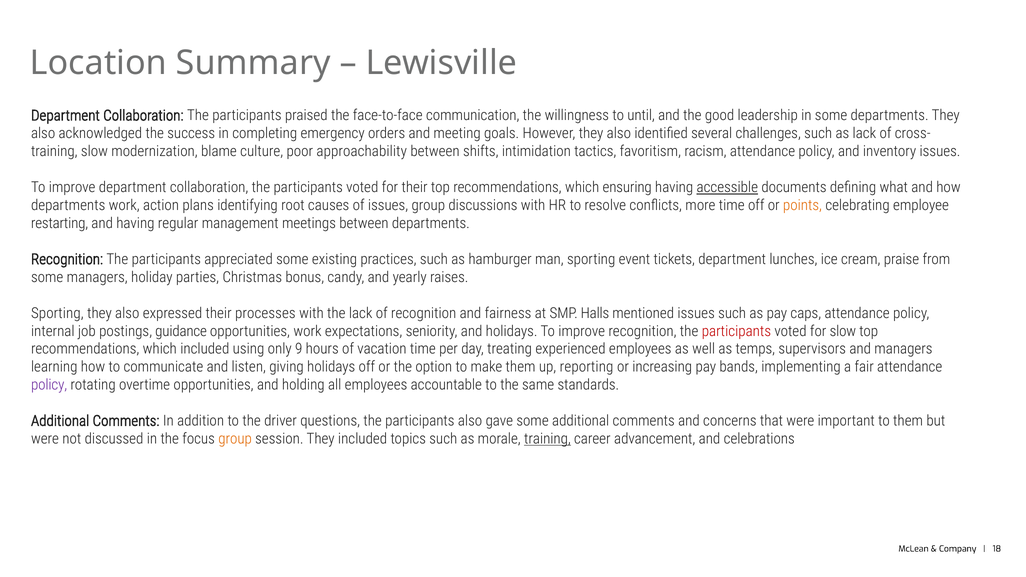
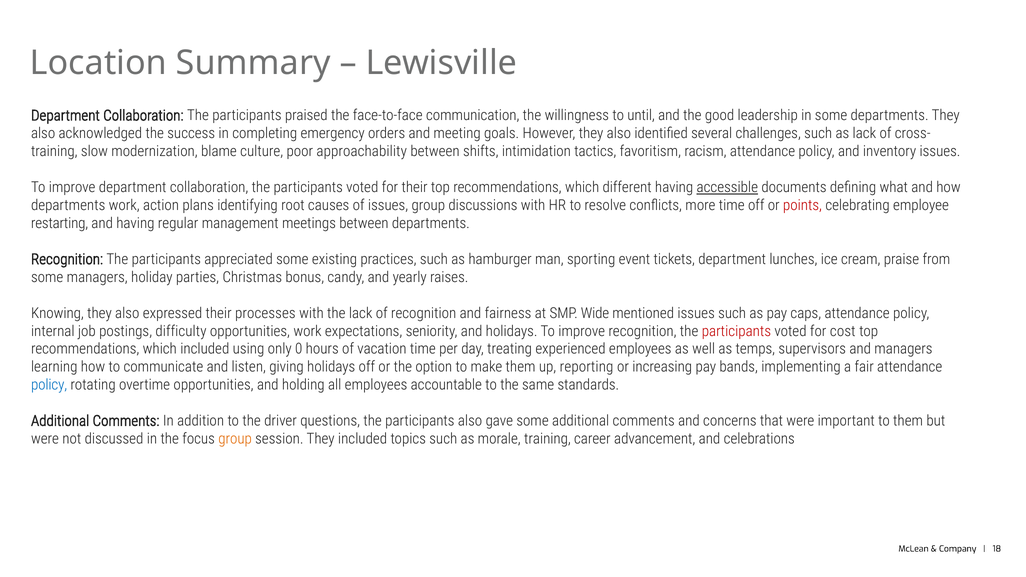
ensuring: ensuring -> different (627, 187)
points colour: orange -> red (802, 205)
Sporting: Sporting -> Knowing (57, 313)
Halls: Halls -> Wide (595, 313)
guidance: guidance -> difficulty (181, 331)
for slow: slow -> cost (843, 331)
9: 9 -> 0 (299, 349)
policy colour: purple -> blue (49, 385)
training underline: present -> none (547, 439)
